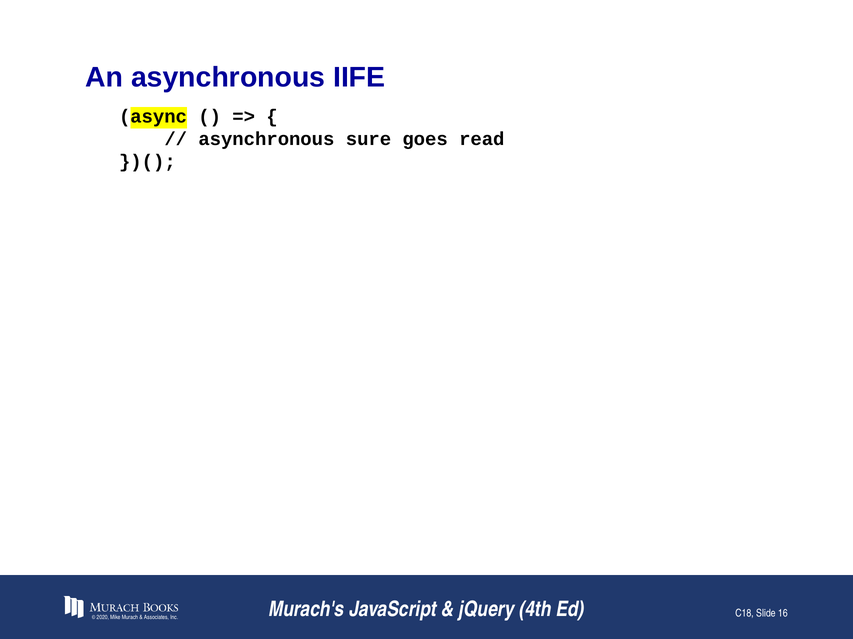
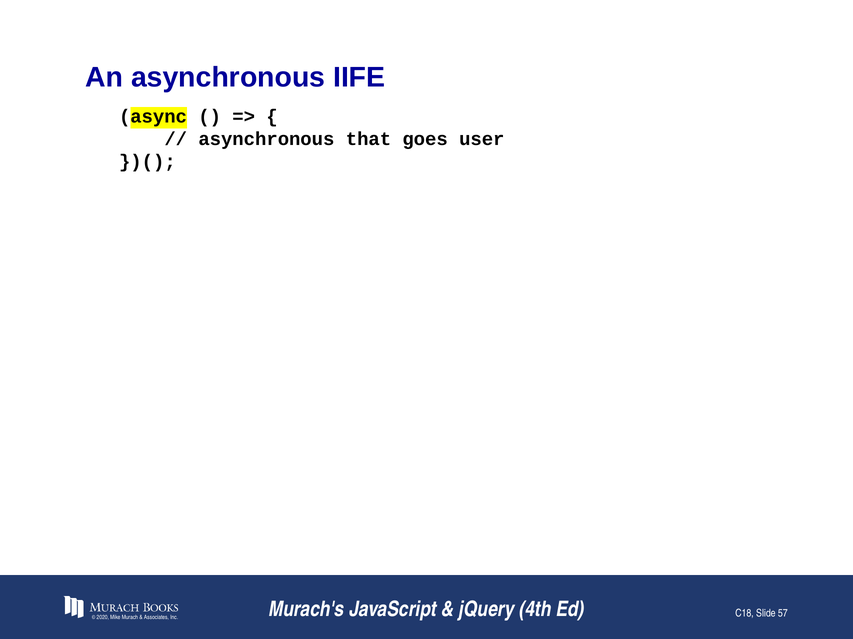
sure: sure -> that (368, 139)
read: read -> user (482, 139)
16: 16 -> 57 (783, 614)
